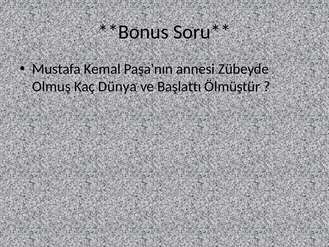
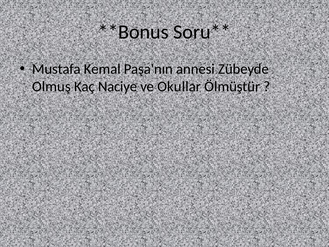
Dünya: Dünya -> Naciye (118, 87)
Başlattı: Başlattı -> Okullar (179, 87)
